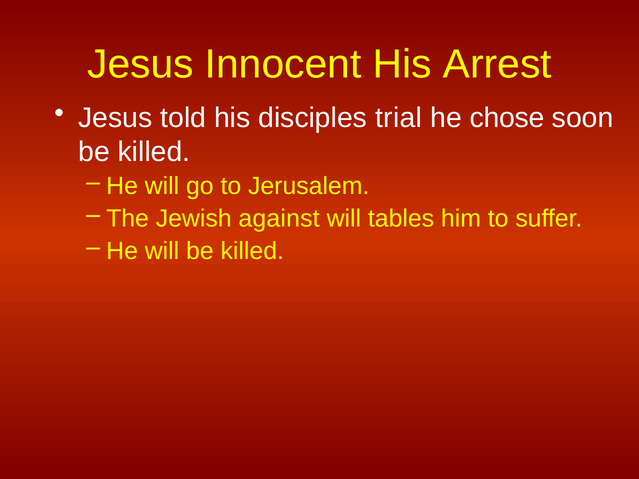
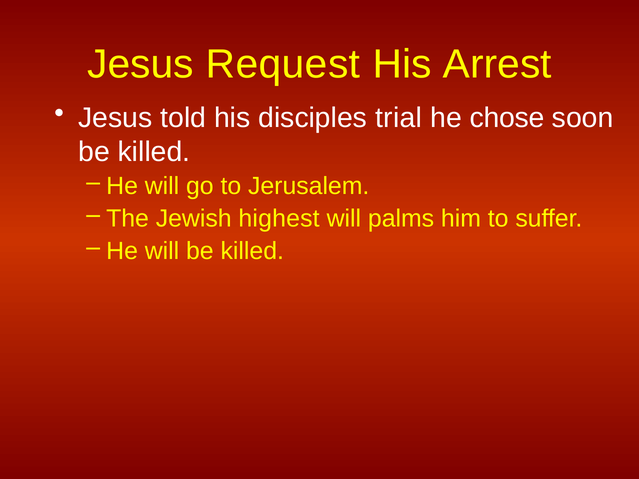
Innocent: Innocent -> Request (283, 64)
against: against -> highest (279, 219)
tables: tables -> palms (401, 219)
